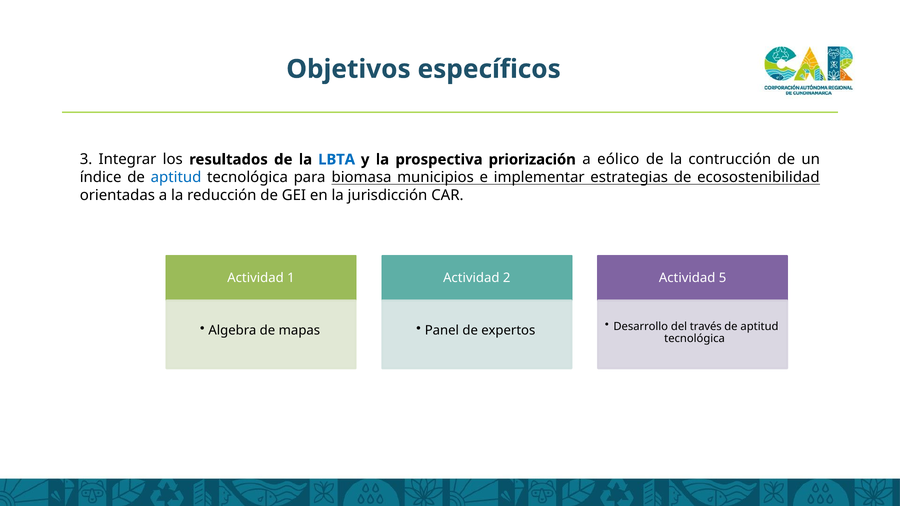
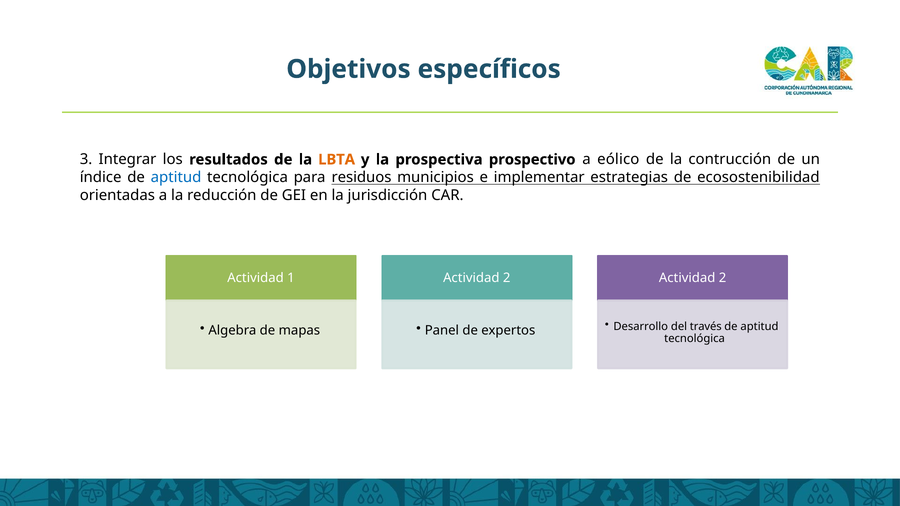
LBTA colour: blue -> orange (337, 160)
priorización: priorización -> prospectivo (532, 160)
biomasa: biomasa -> residuos (362, 178)
5: 5 -> 2 (723, 278)
